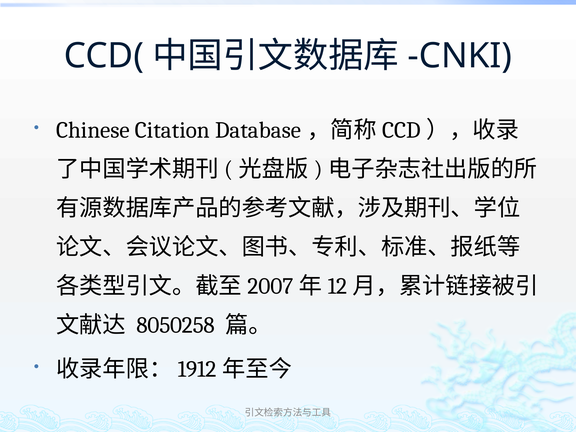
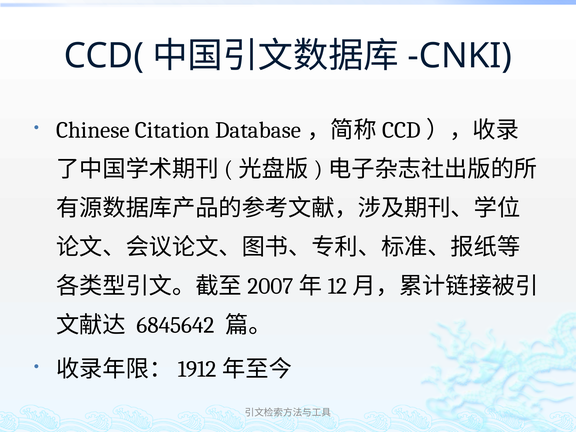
8050258: 8050258 -> 6845642 (176, 325)
